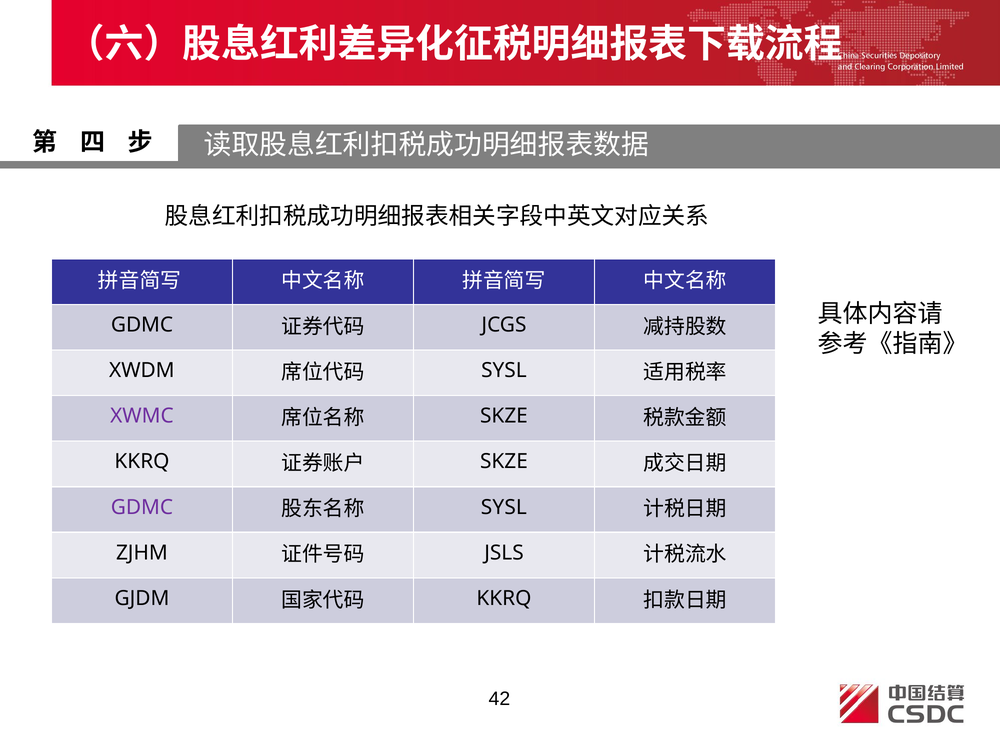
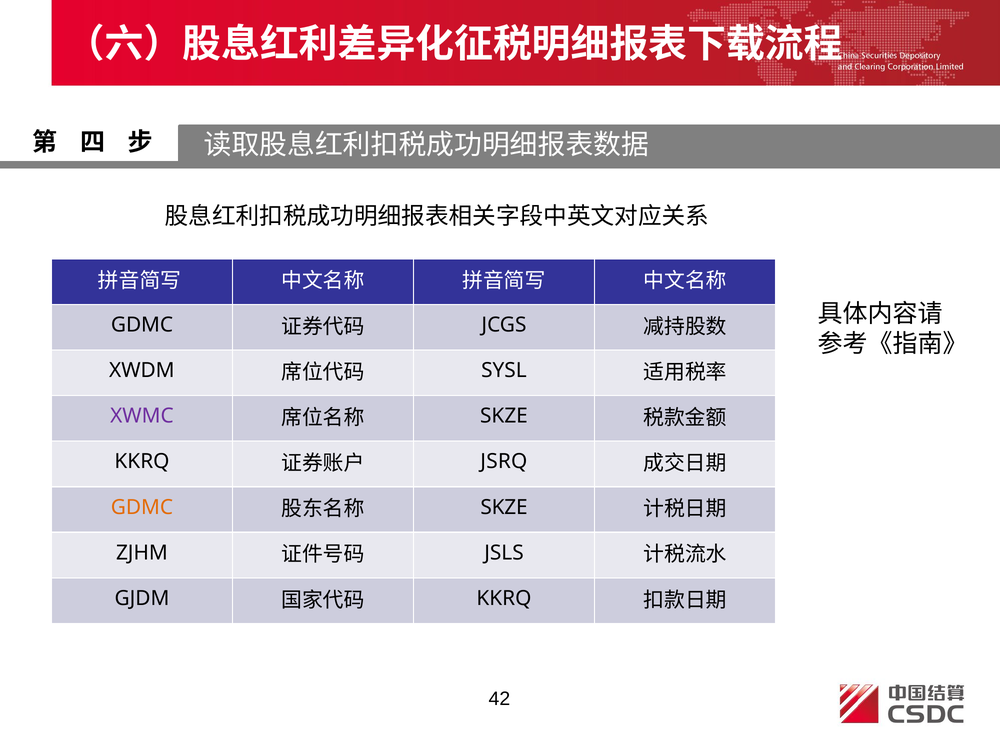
SKZE: SKZE -> JSRQ (504, 462)
GDMC colour: purple -> orange (142, 507)
SYSL: SYSL -> SKZE (504, 507)
